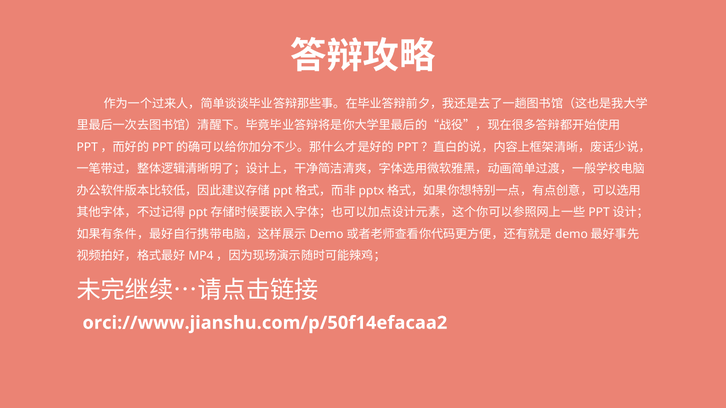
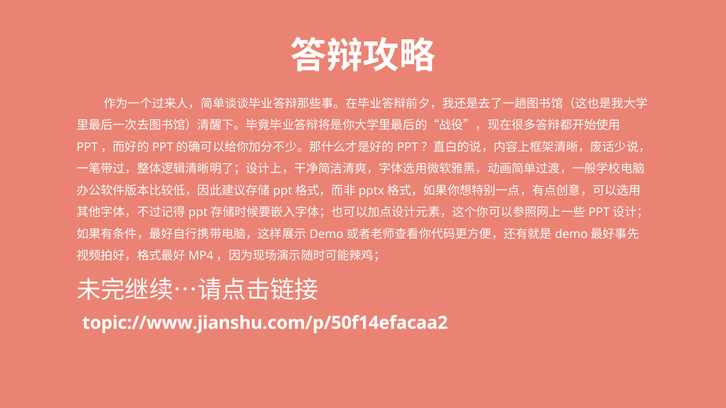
orci://www.jianshu.com/p/50f14efacaa2: orci://www.jianshu.com/p/50f14efacaa2 -> topic://www.jianshu.com/p/50f14efacaa2 (265, 323)
